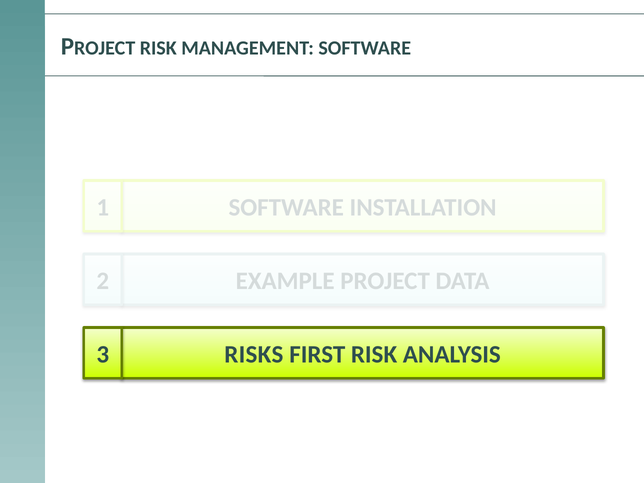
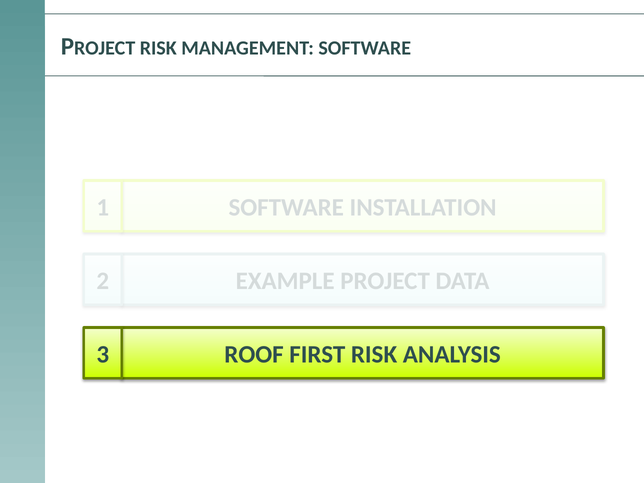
RISKS: RISKS -> ROOF (254, 355)
